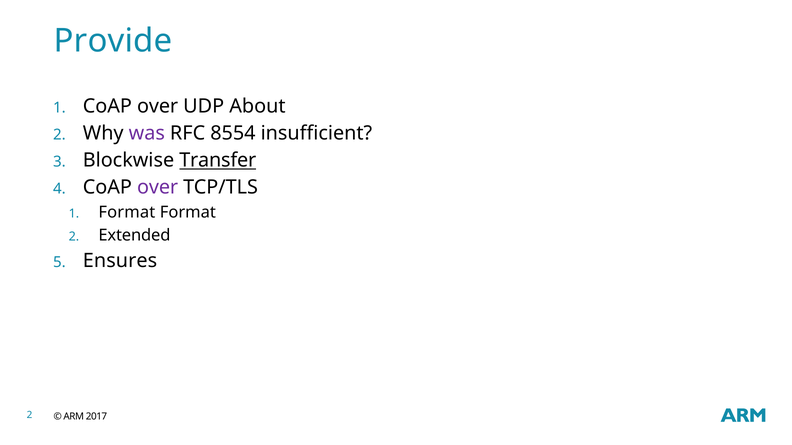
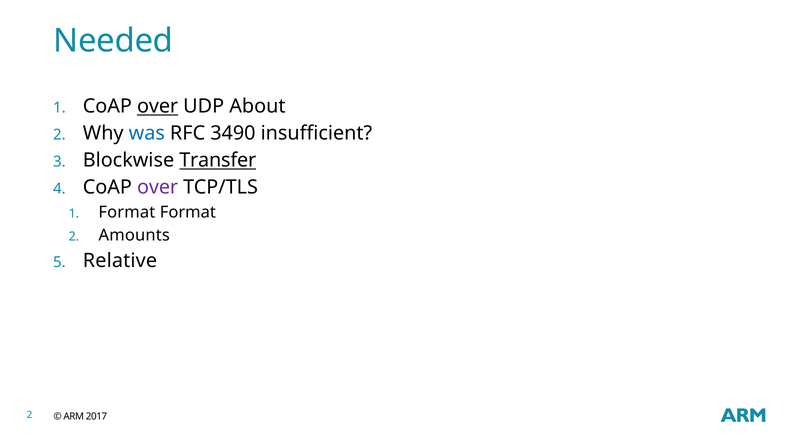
Provide: Provide -> Needed (113, 41)
over underline: none -> present (158, 107)
was colour: purple -> blue (147, 134)
8554: 8554 -> 3490 (233, 134)
Extended: Extended -> Amounts (134, 236)
Ensures: Ensures -> Relative (120, 261)
